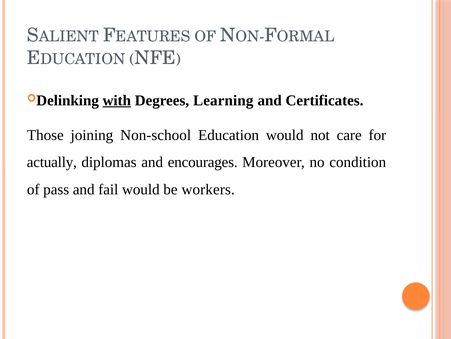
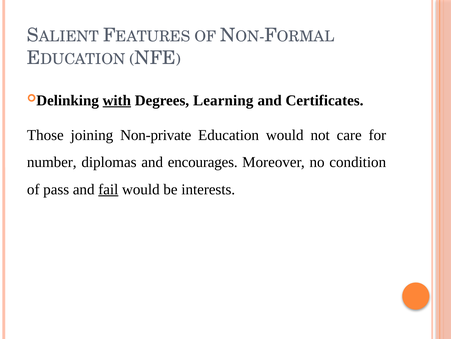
Non-school: Non-school -> Non-private (156, 135)
actually: actually -> number (52, 162)
fail underline: none -> present (108, 189)
workers: workers -> interests (208, 189)
